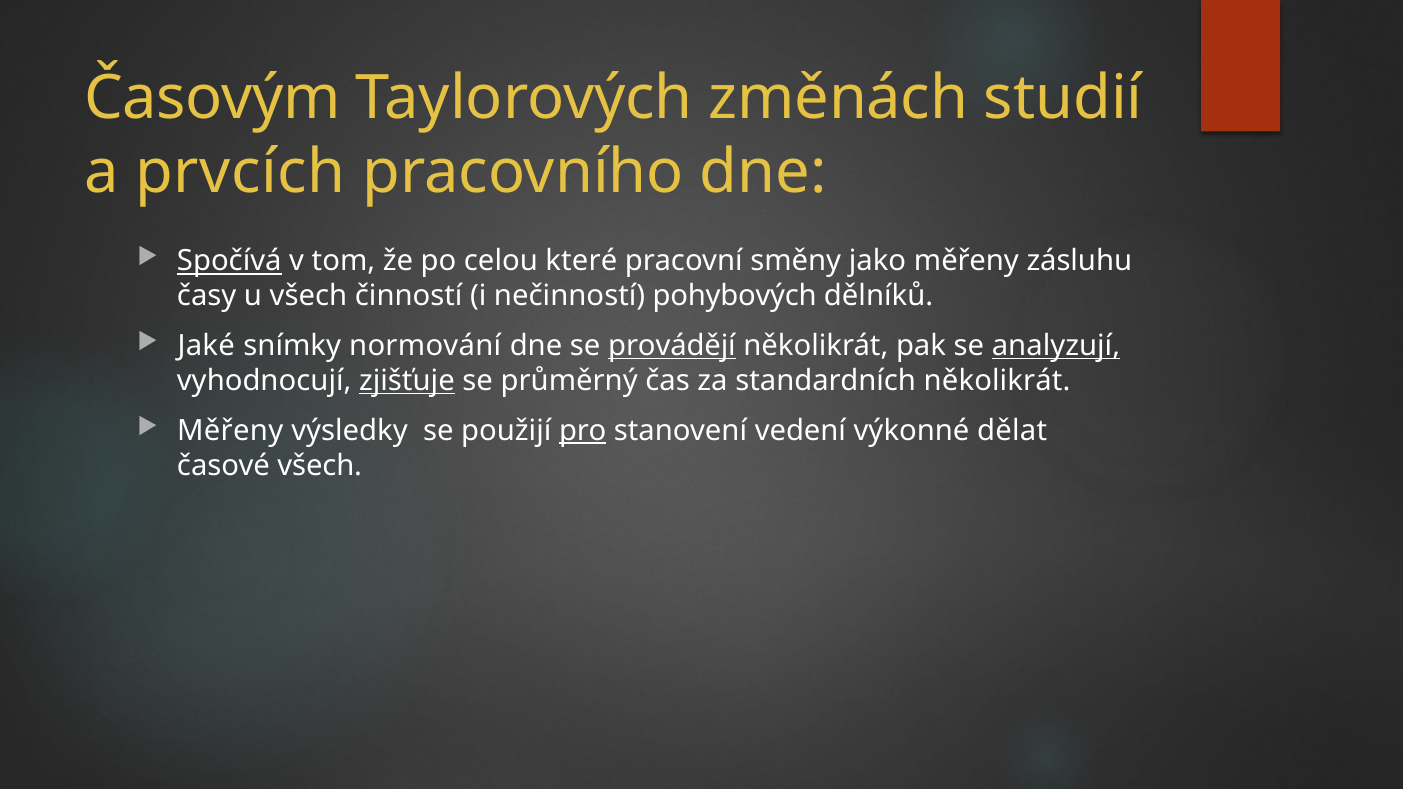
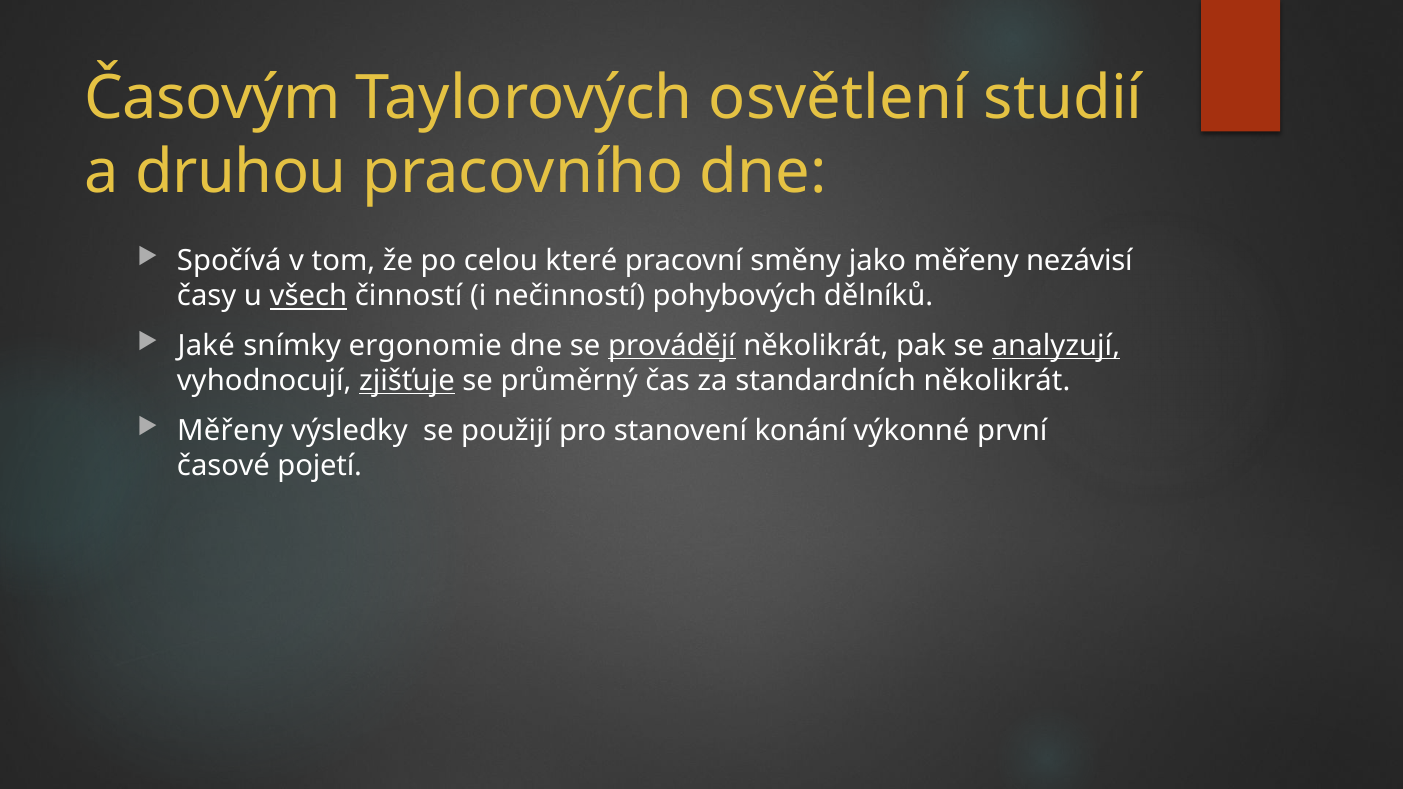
změnách: změnách -> osvětlení (838, 99)
prvcích: prvcích -> druhou (241, 172)
Spočívá underline: present -> none (229, 261)
zásluhu: zásluhu -> nezávisí (1079, 261)
všech underline: none -> present (308, 296)
normování: normování -> ergonomie (425, 346)
pro underline: present -> none (583, 431)
vedení: vedení -> konání (801, 431)
dělat: dělat -> první (1012, 431)
časové všech: všech -> pojetí (320, 466)
